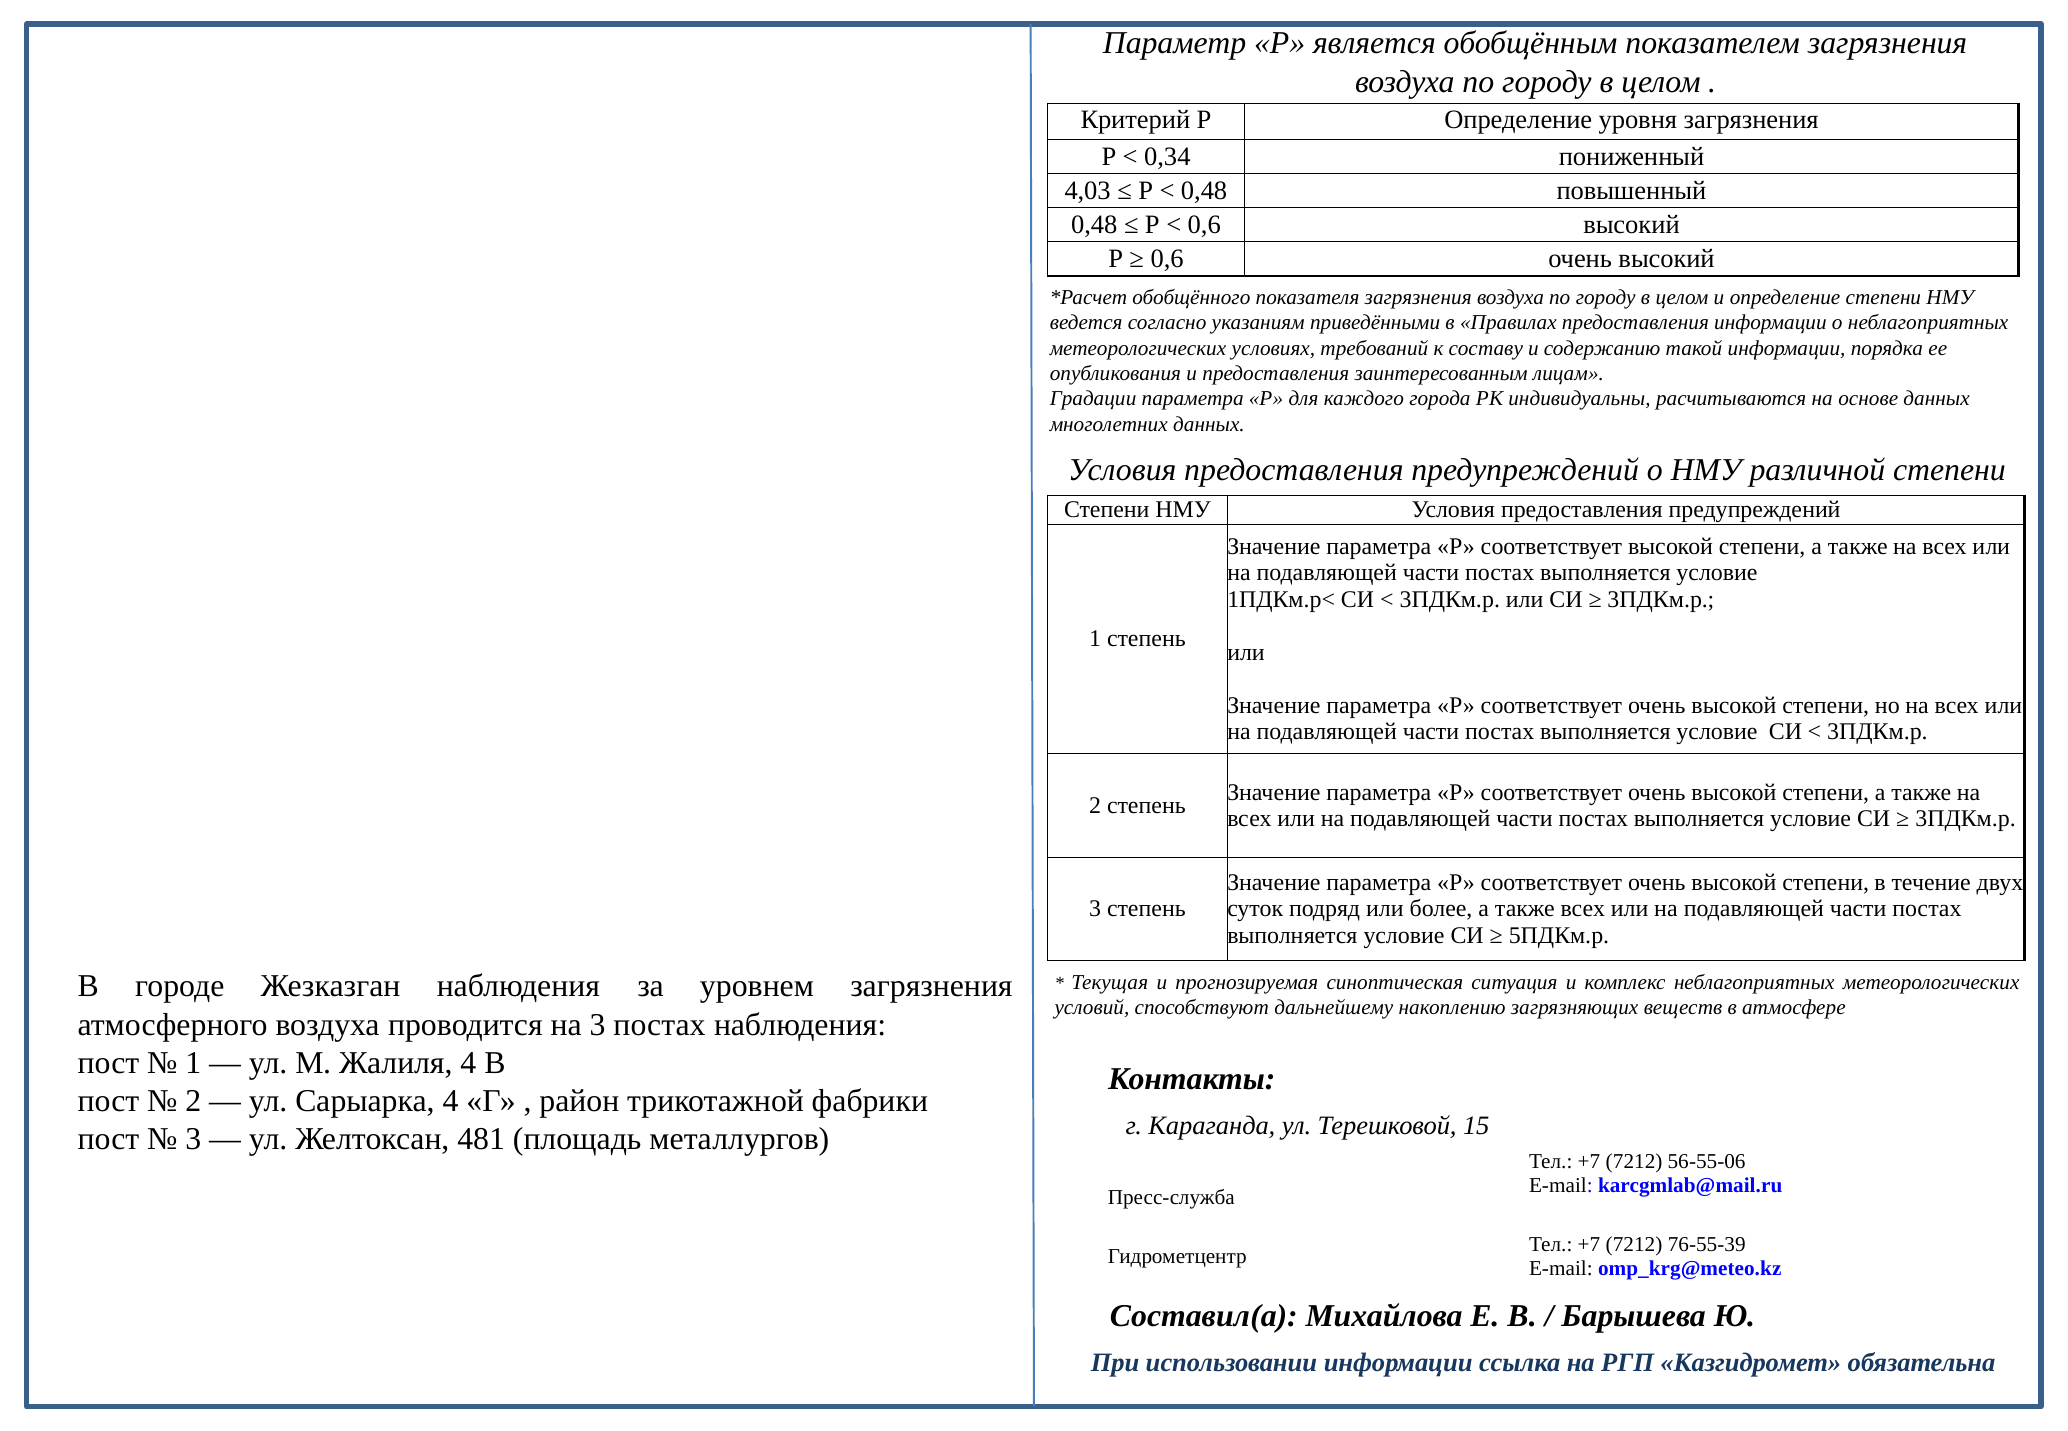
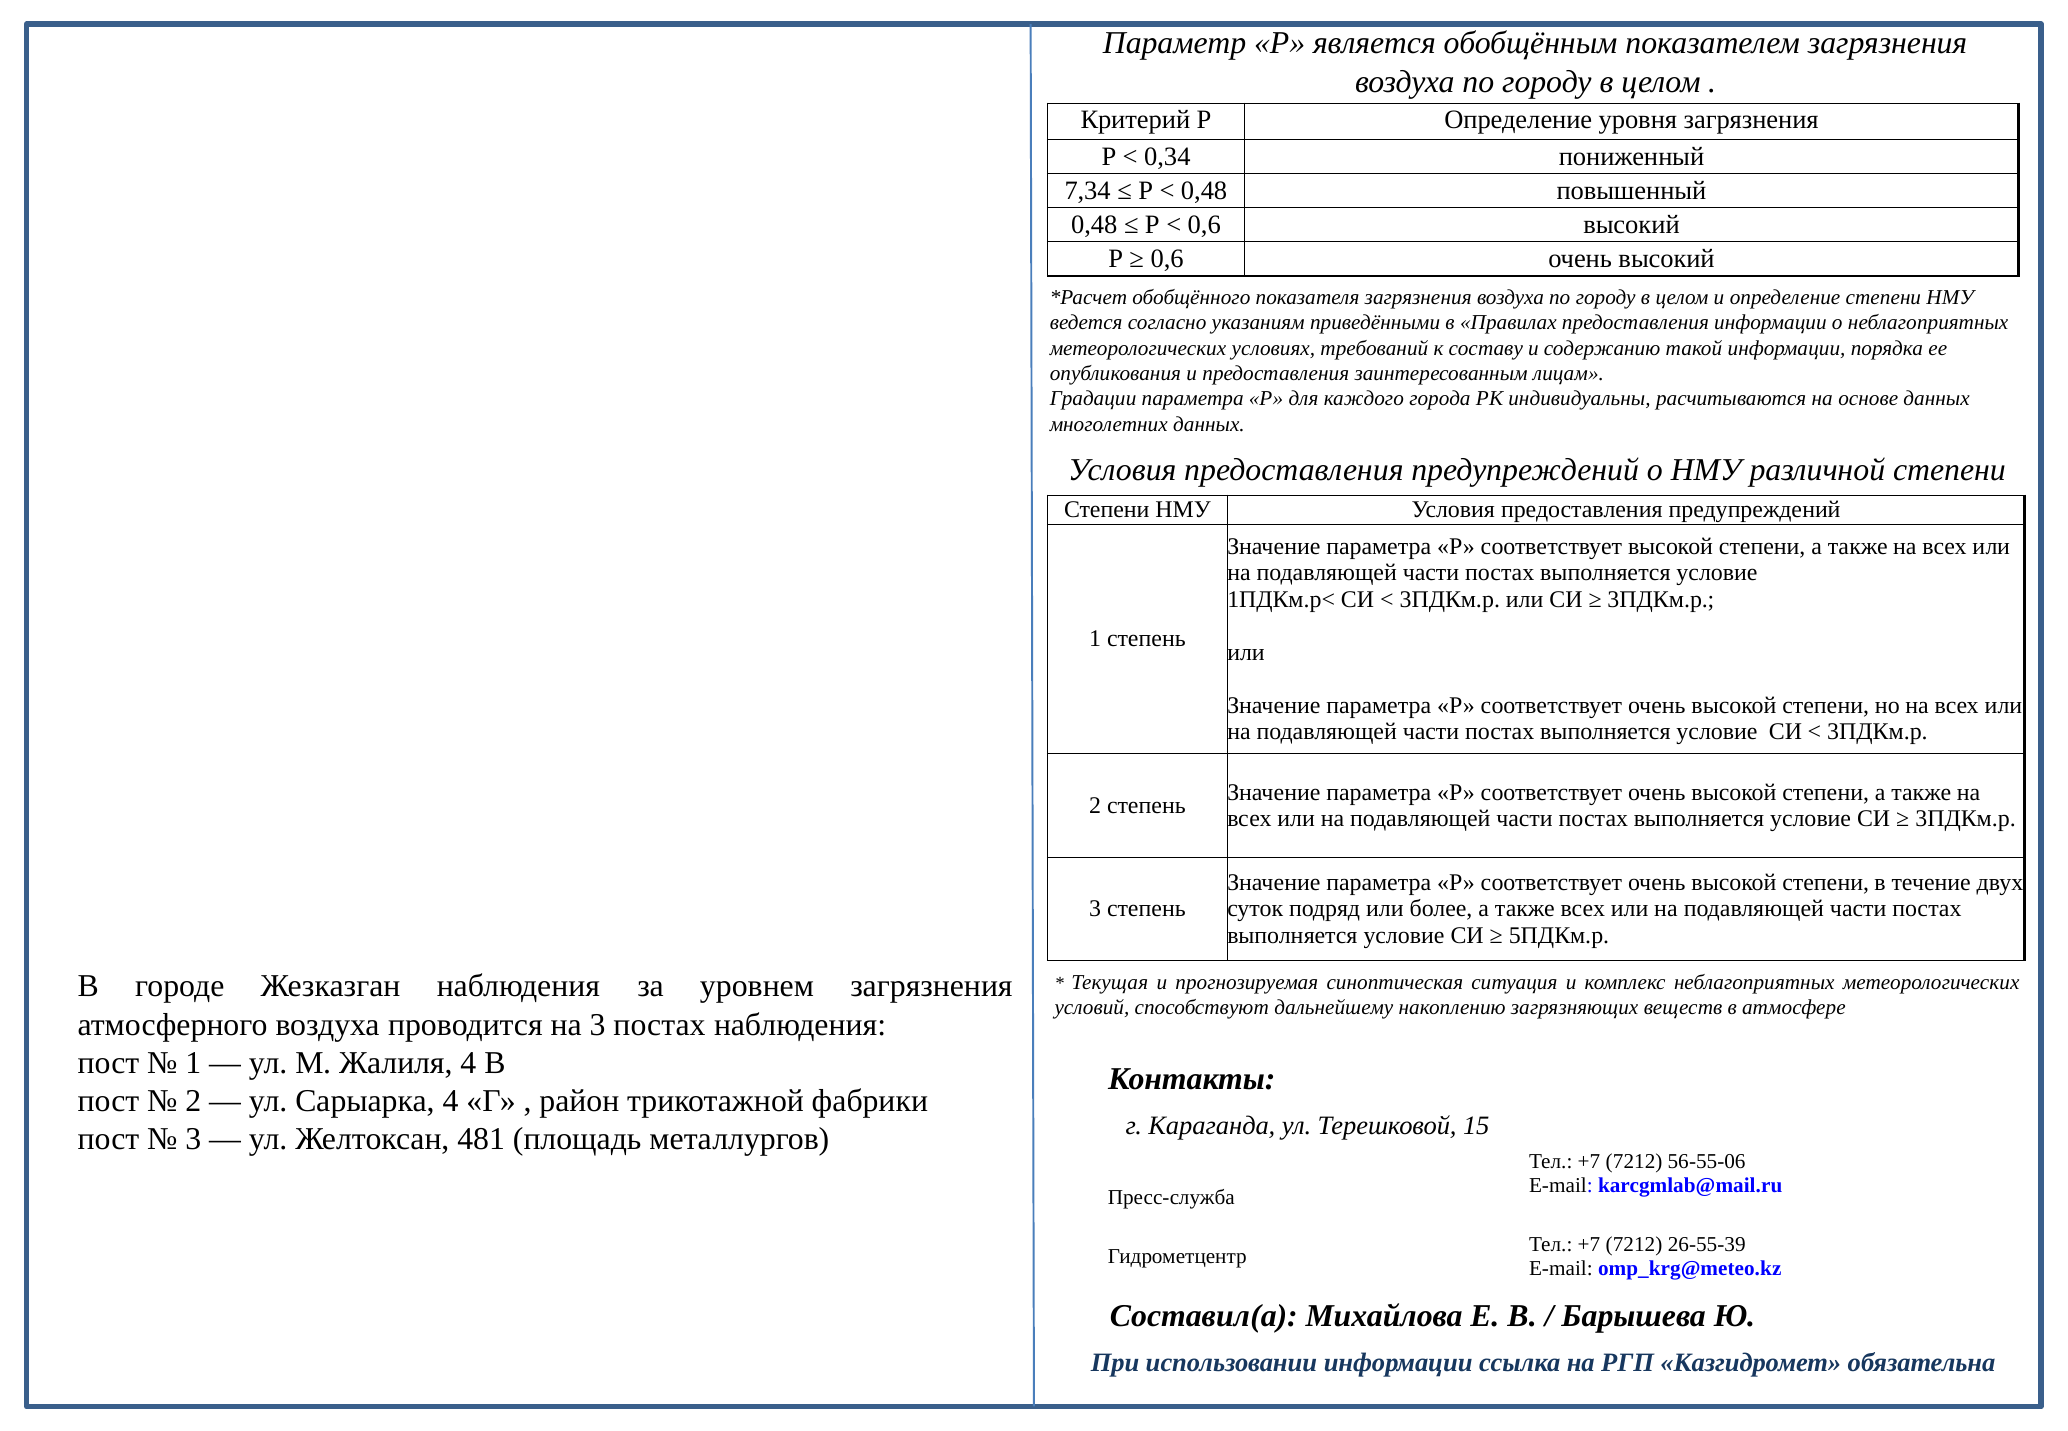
4,03: 4,03 -> 7,34 (1088, 191)
76-55-39: 76-55-39 -> 26-55-39 (1707, 1245)
